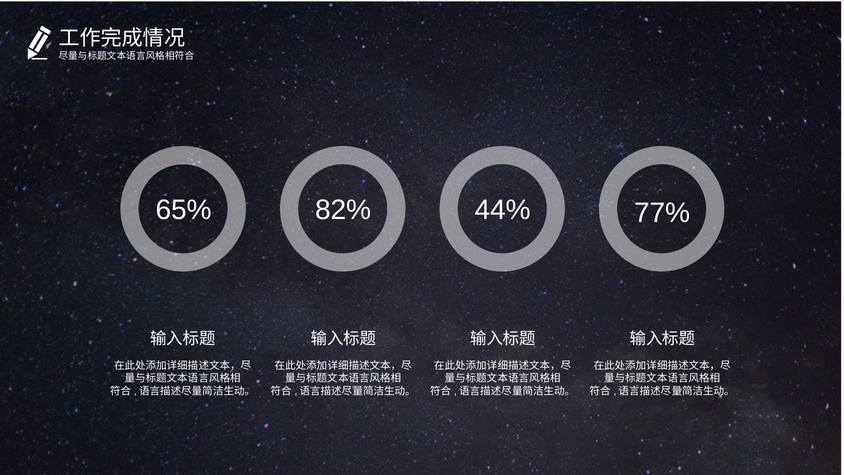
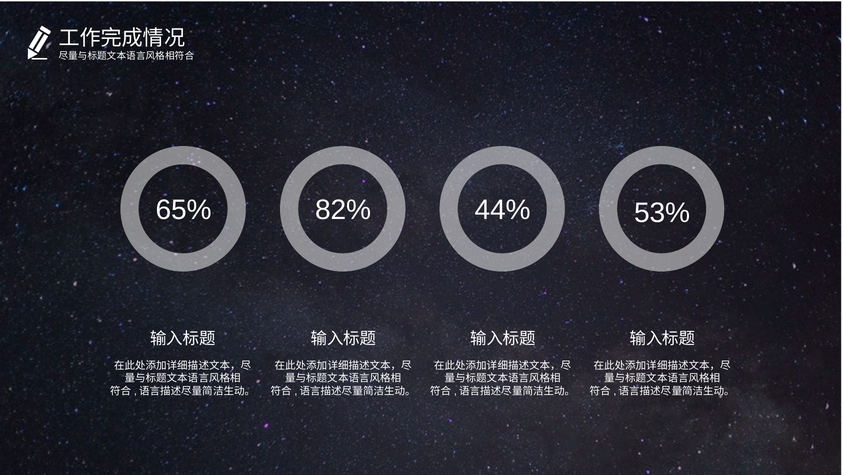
77%: 77% -> 53% (662, 213)
